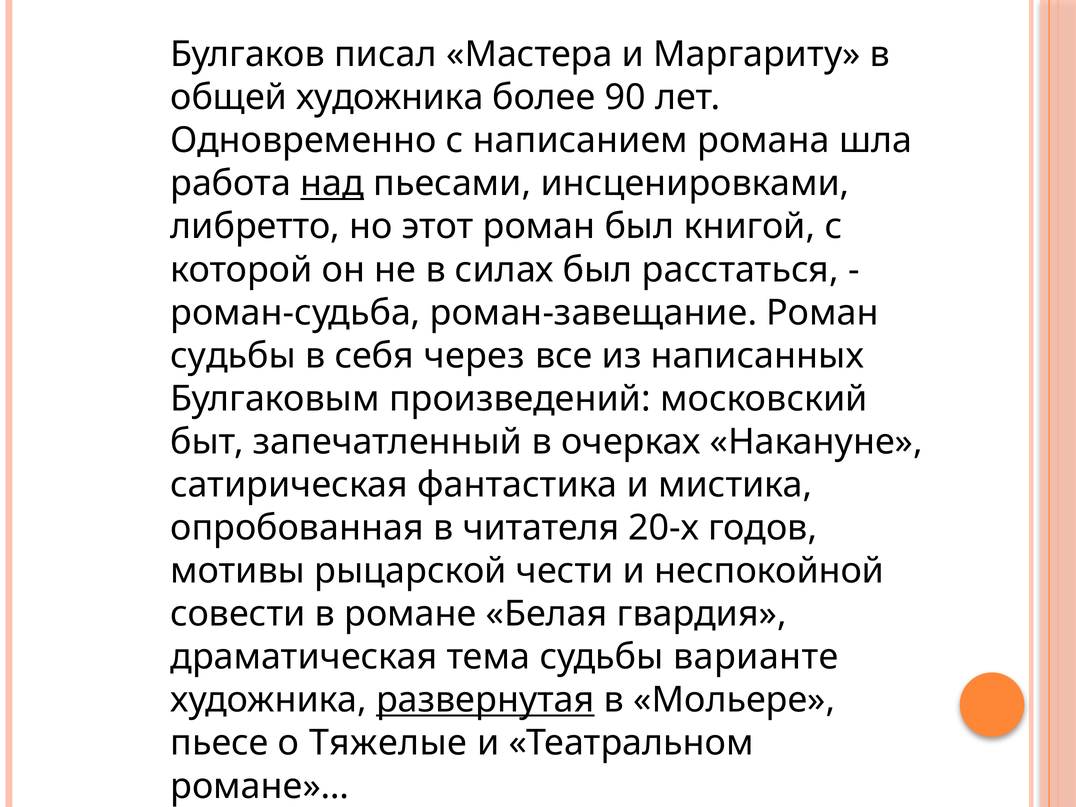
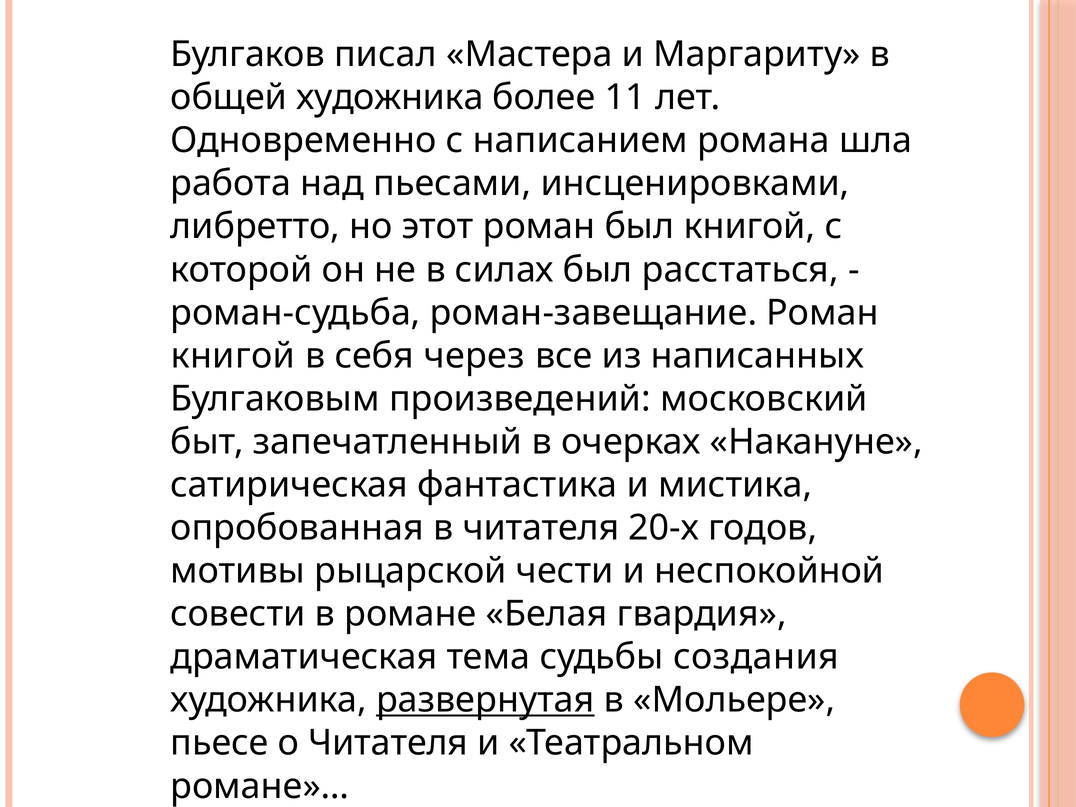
90: 90 -> 11 (625, 98)
над underline: present -> none (332, 184)
судьбы: судьбы -> книгой (233, 356)
варианте: варианте -> создания (756, 657)
о Тяжелые: Тяжелые -> Читателя (388, 743)
